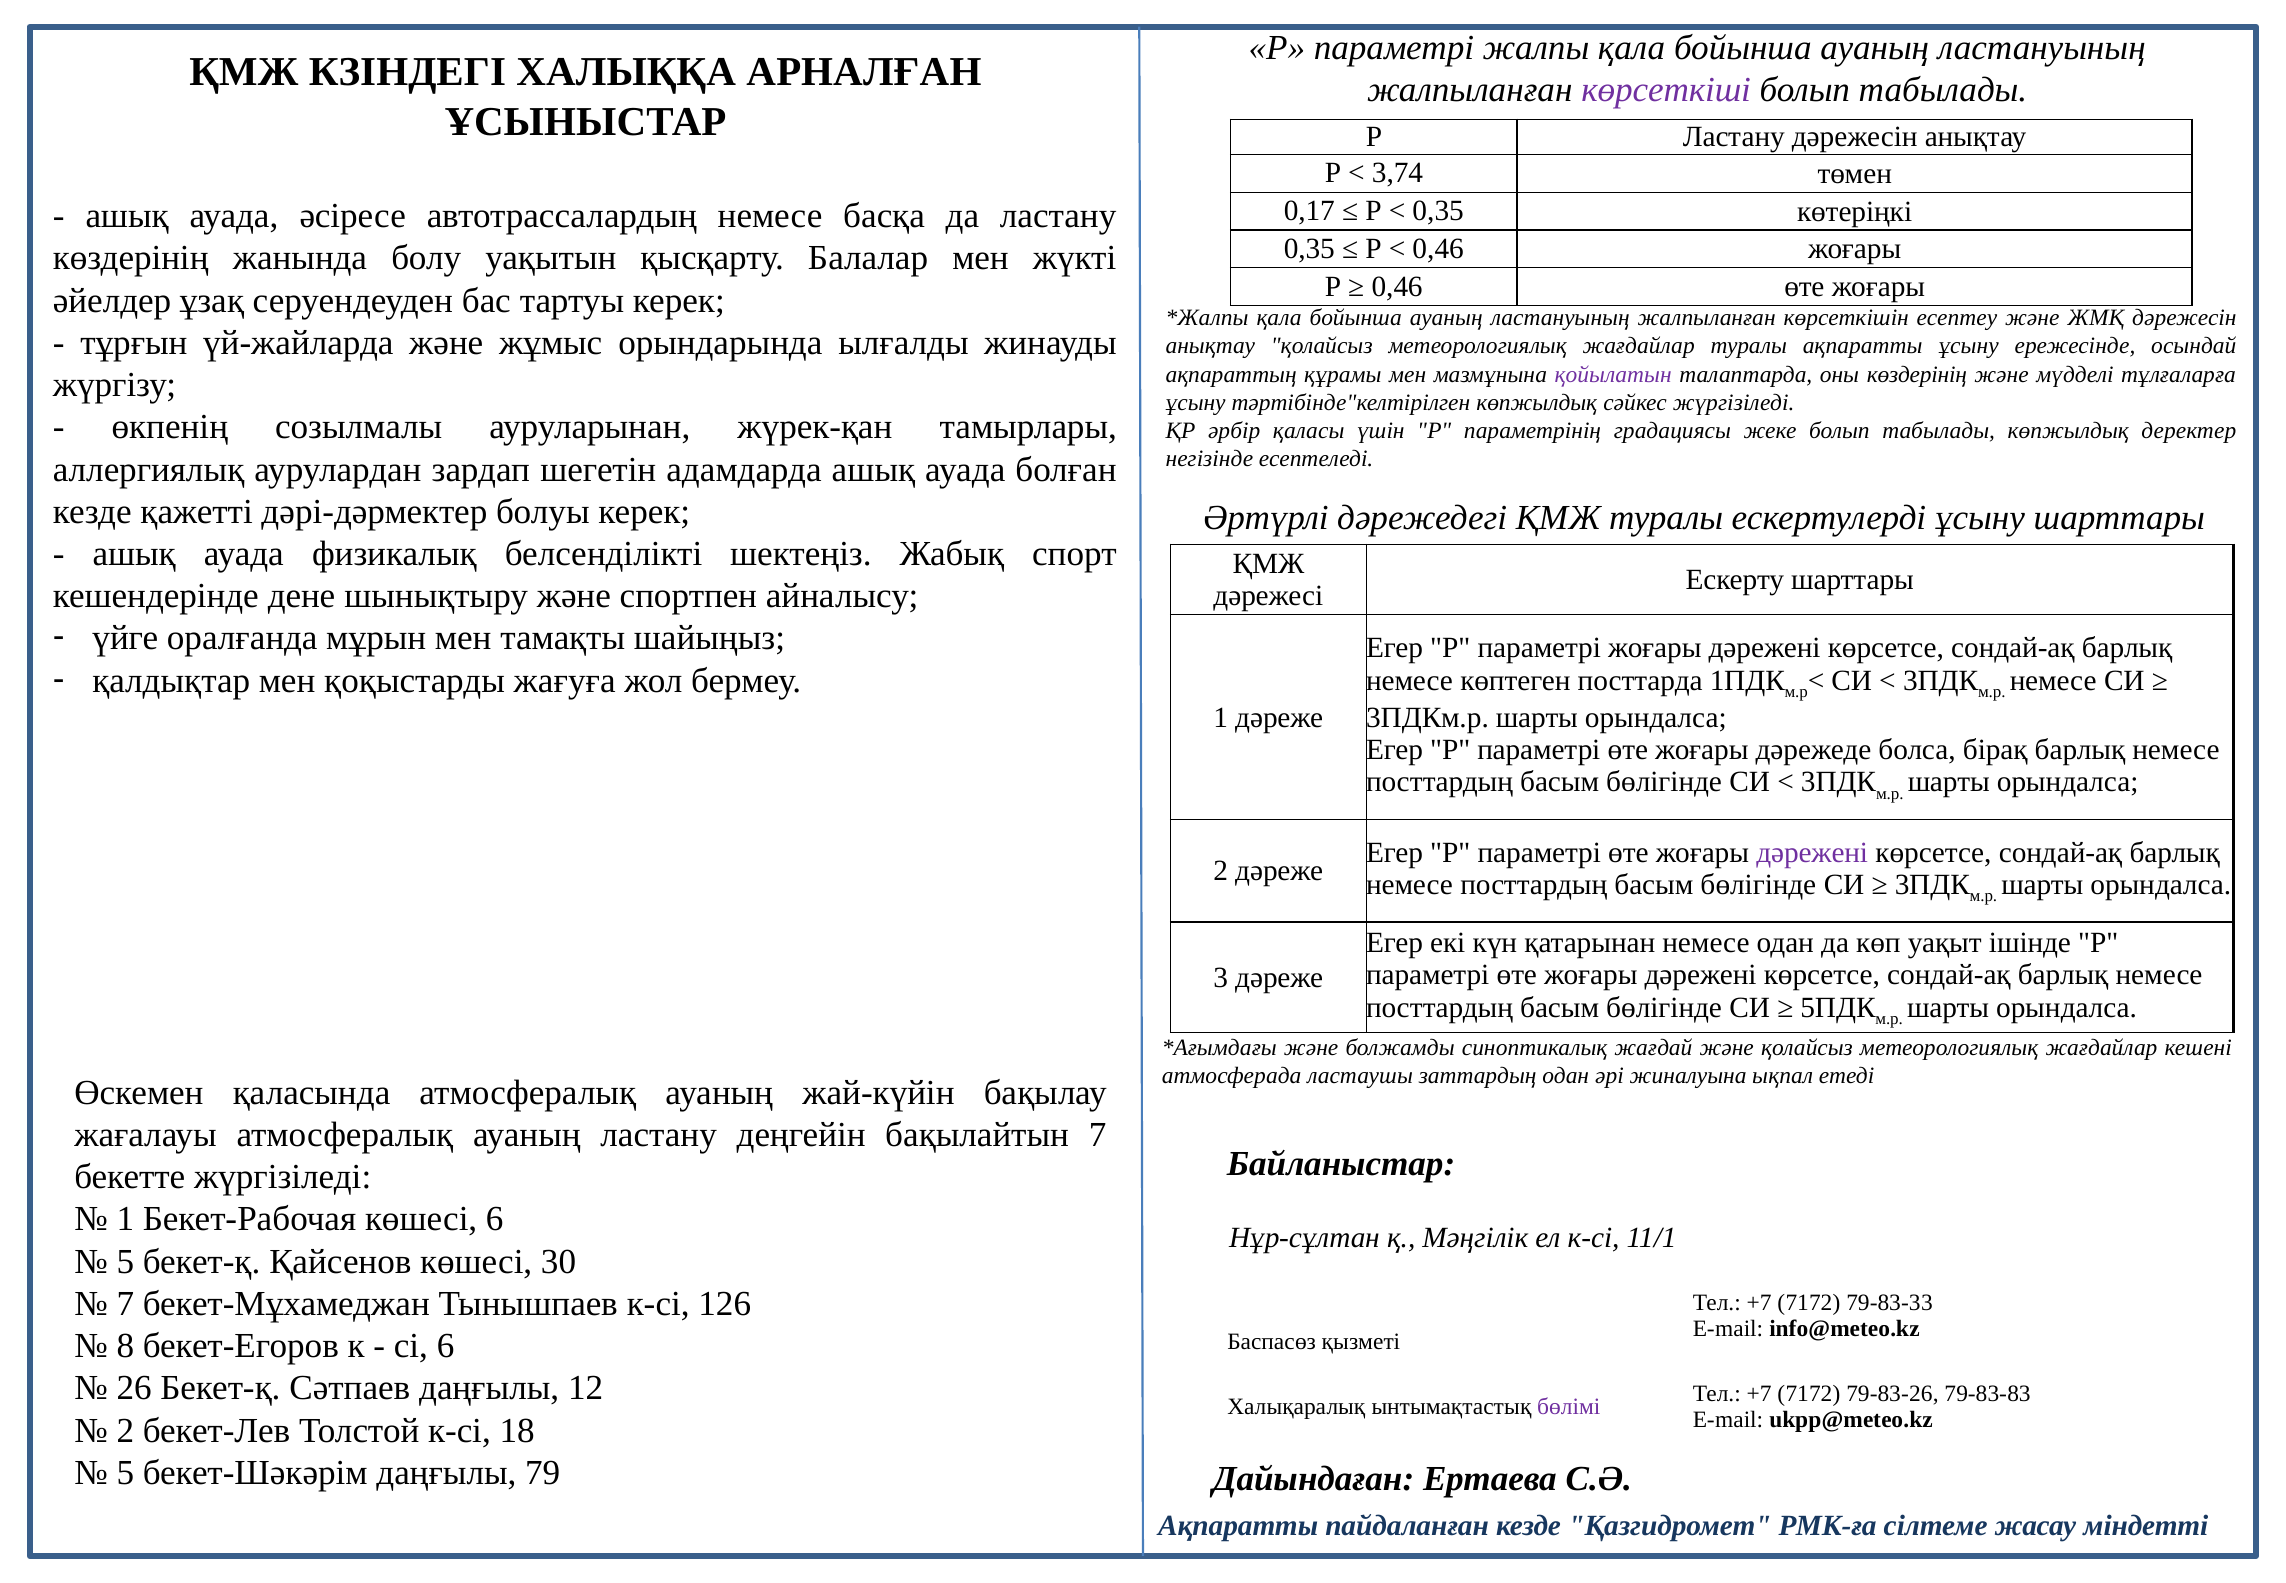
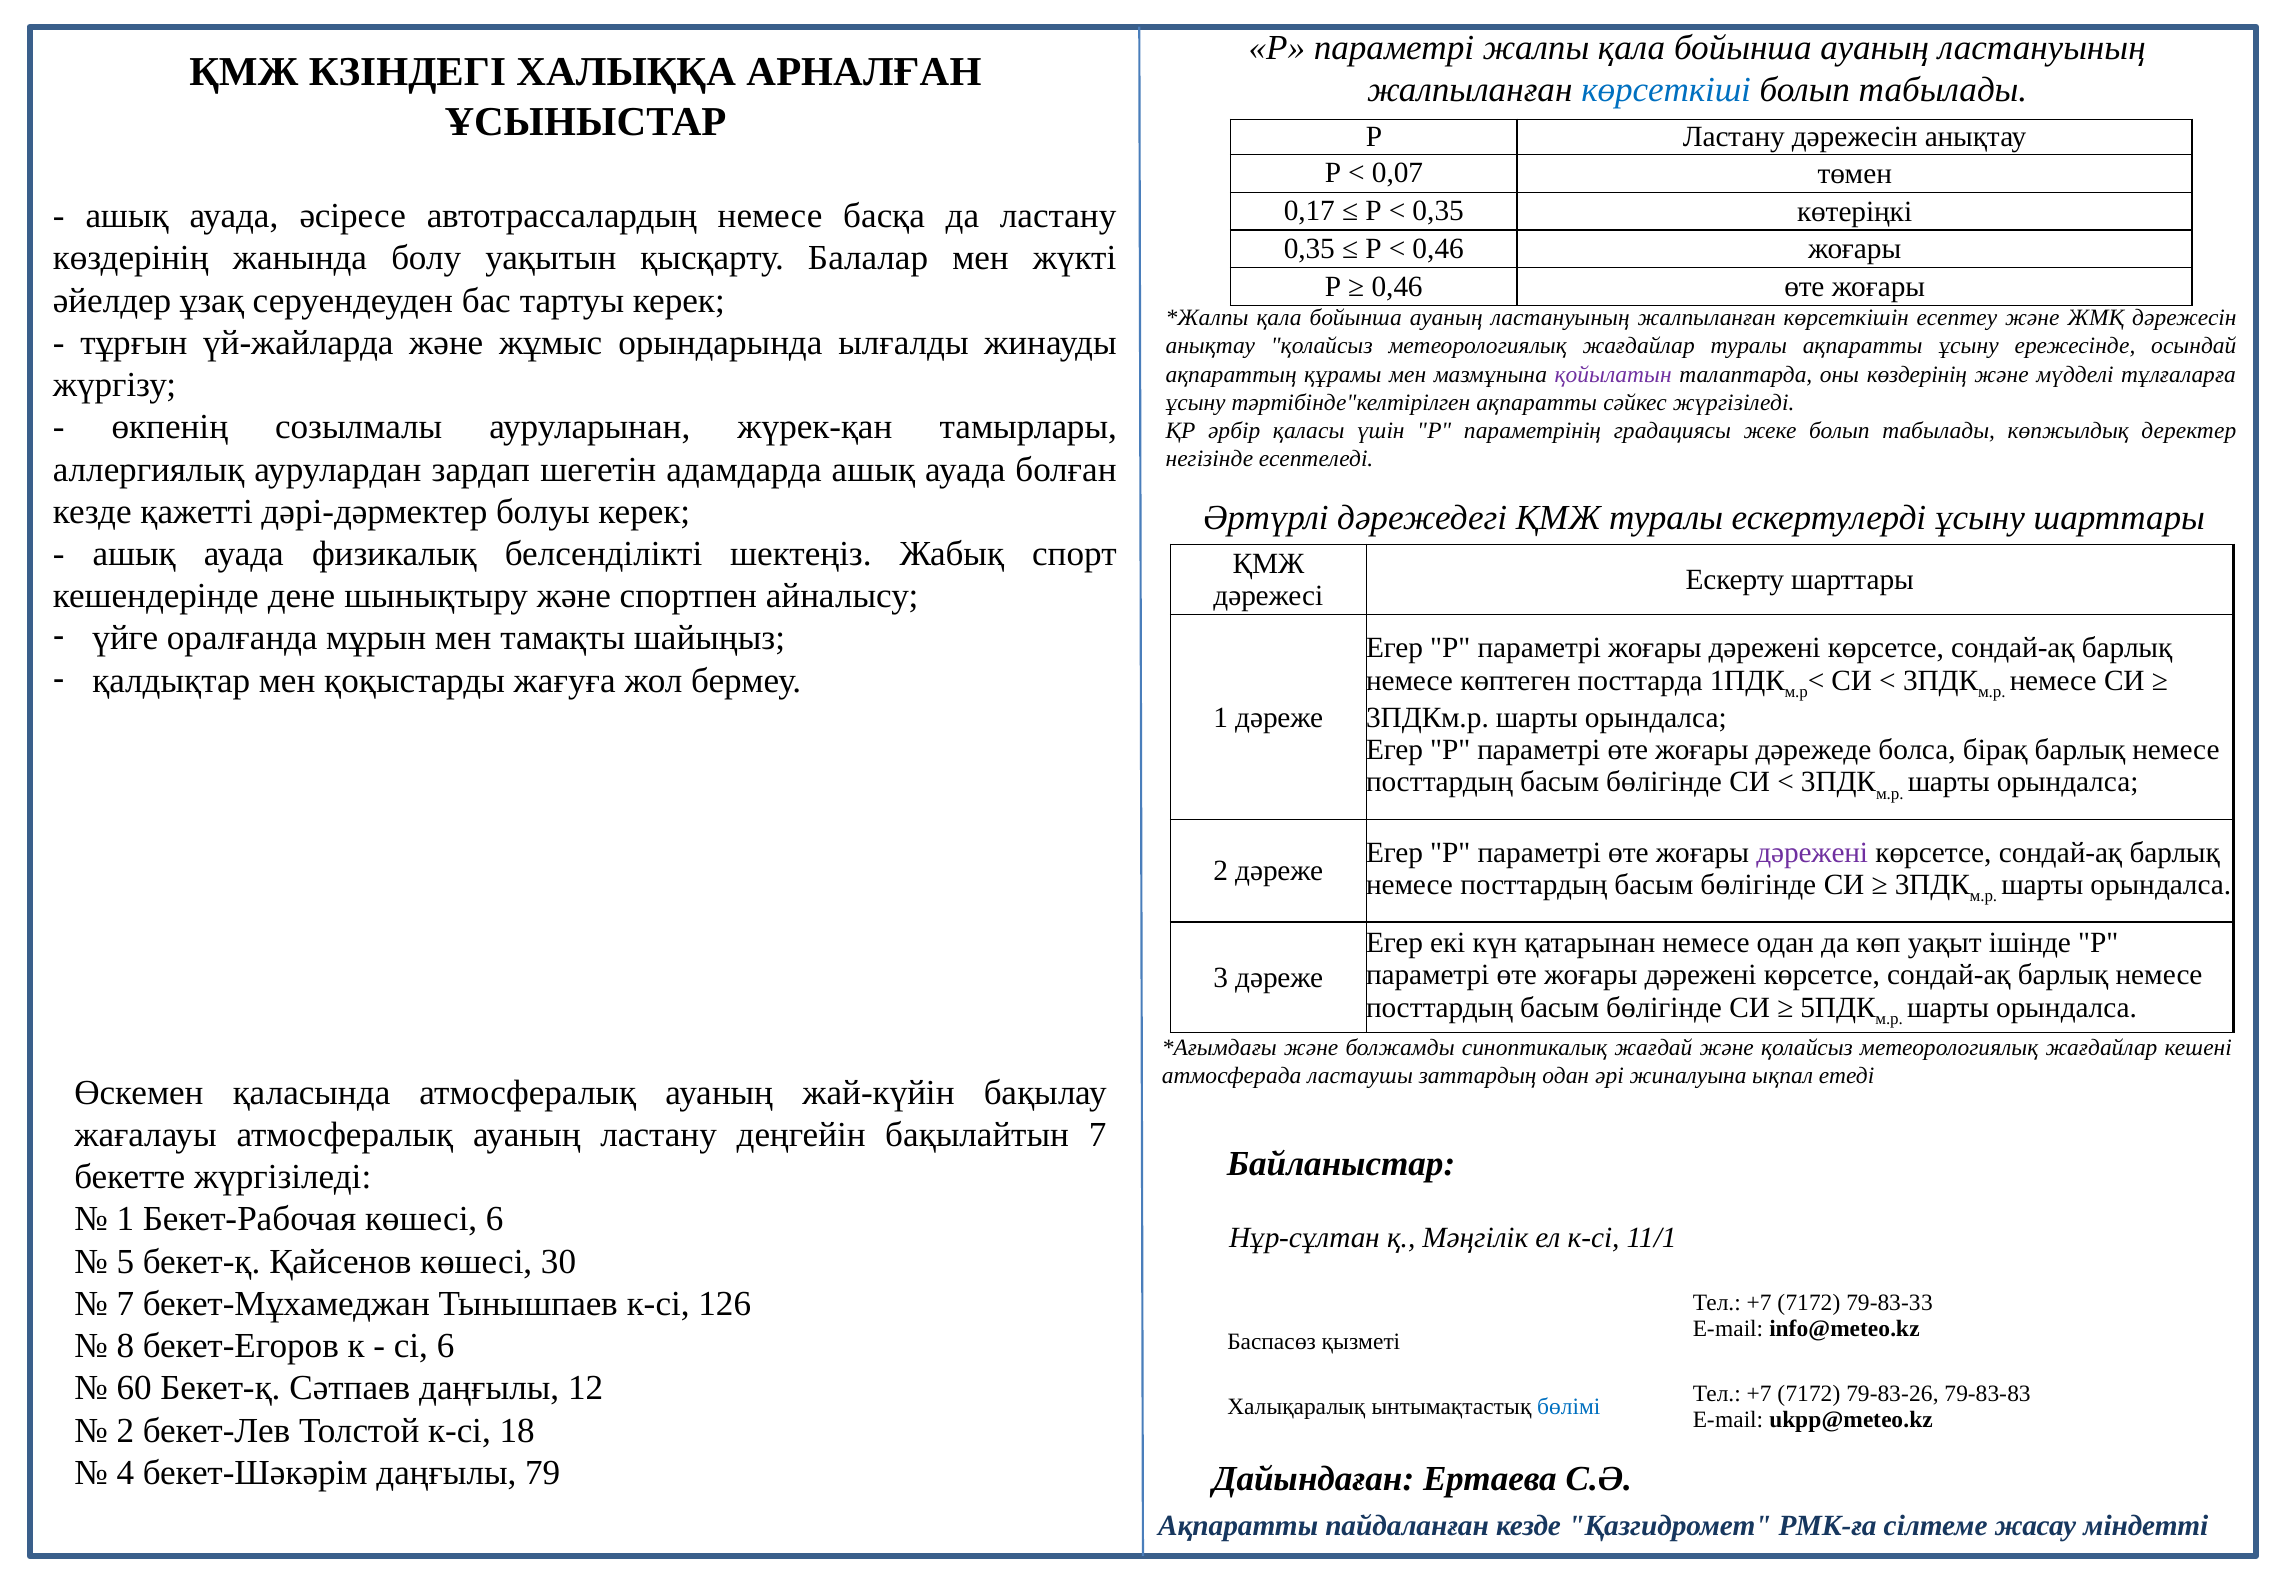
көрсеткіші colour: purple -> blue (1666, 90)
3,74: 3,74 -> 0,07 (1398, 173)
тәртібінде"келтірілген көпжылдық: көпжылдық -> ақпаратты (1537, 402)
26: 26 -> 60 (134, 1388)
бөлімі colour: purple -> blue (1569, 1407)
5: 5 -> 4 (125, 1472)
